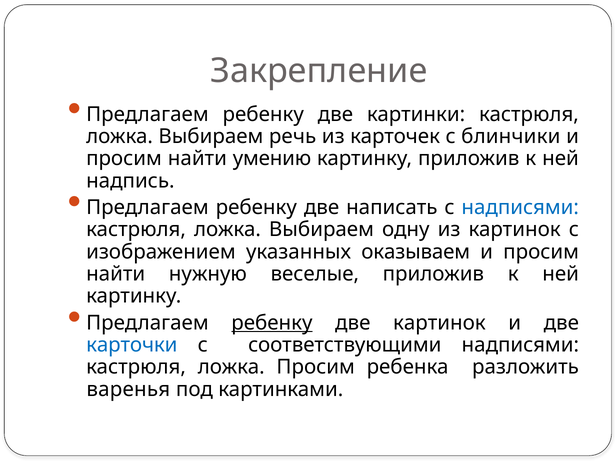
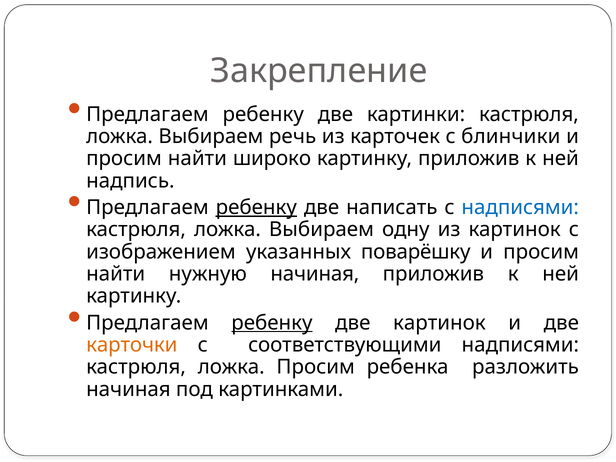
умению: умению -> широко (272, 159)
ребенку underline: none -> present (256, 207)
оказываем: оказываем -> поварёшку (416, 252)
нужную веселые: веселые -> начиная (315, 274)
карточки colour: blue -> orange (132, 345)
варенья: варенья -> начиная (128, 389)
